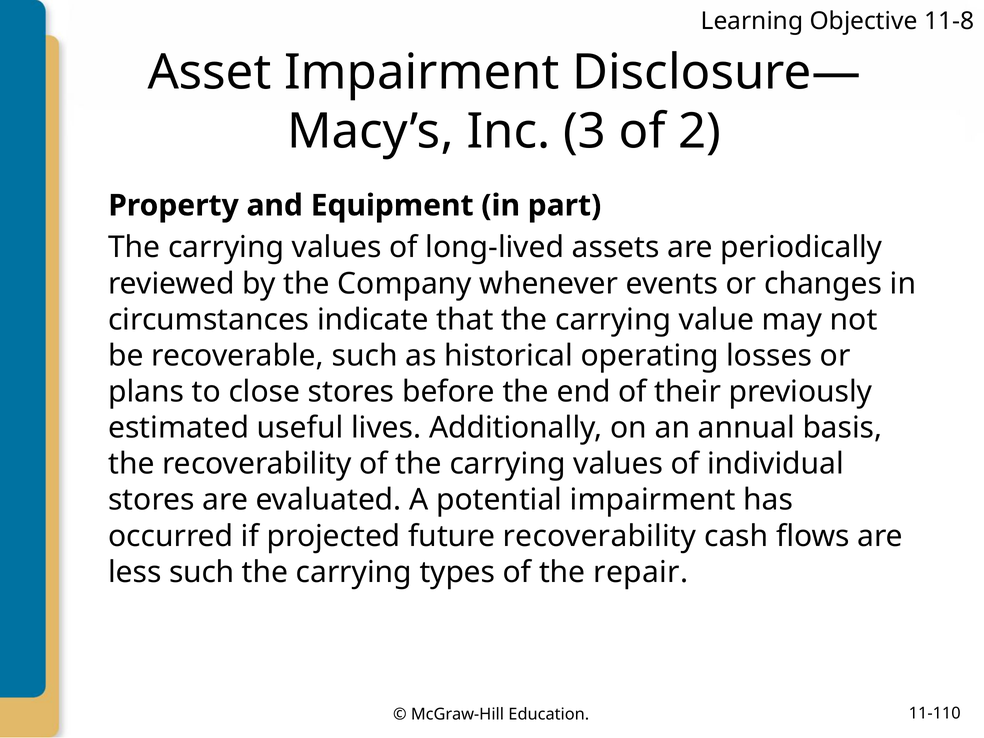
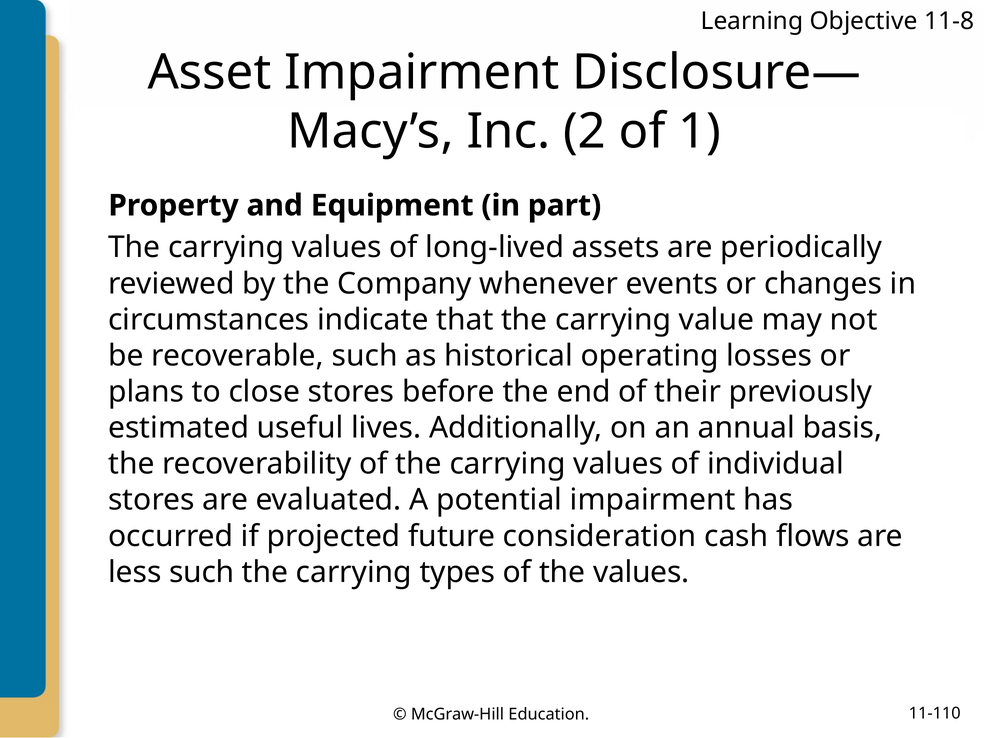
3: 3 -> 2 (585, 131)
2: 2 -> 1 (700, 131)
future recoverability: recoverability -> consideration (600, 536)
the repair: repair -> values (641, 572)
